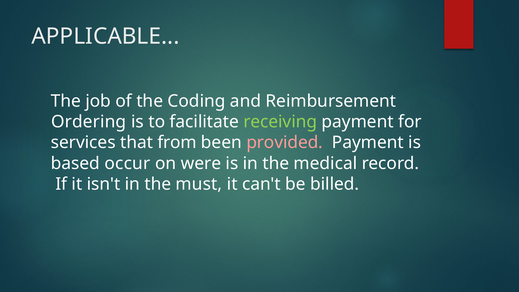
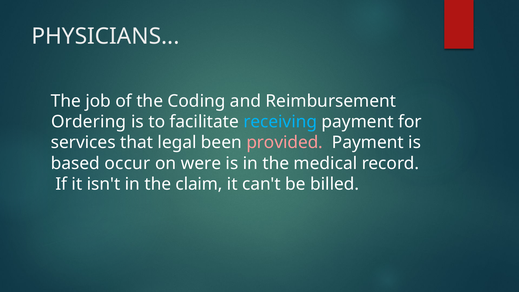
APPLICABLE: APPLICABLE -> PHYSICIANS (105, 36)
receiving colour: light green -> light blue (280, 122)
from: from -> legal (177, 143)
must: must -> claim (199, 184)
